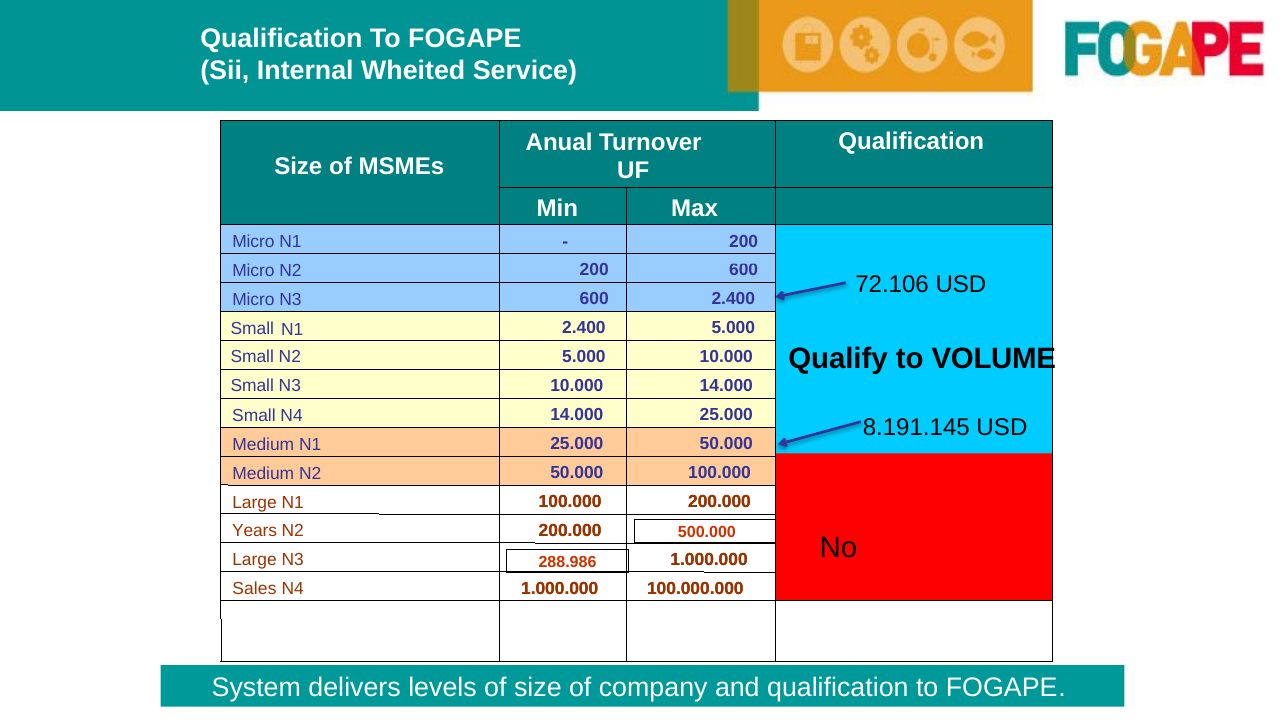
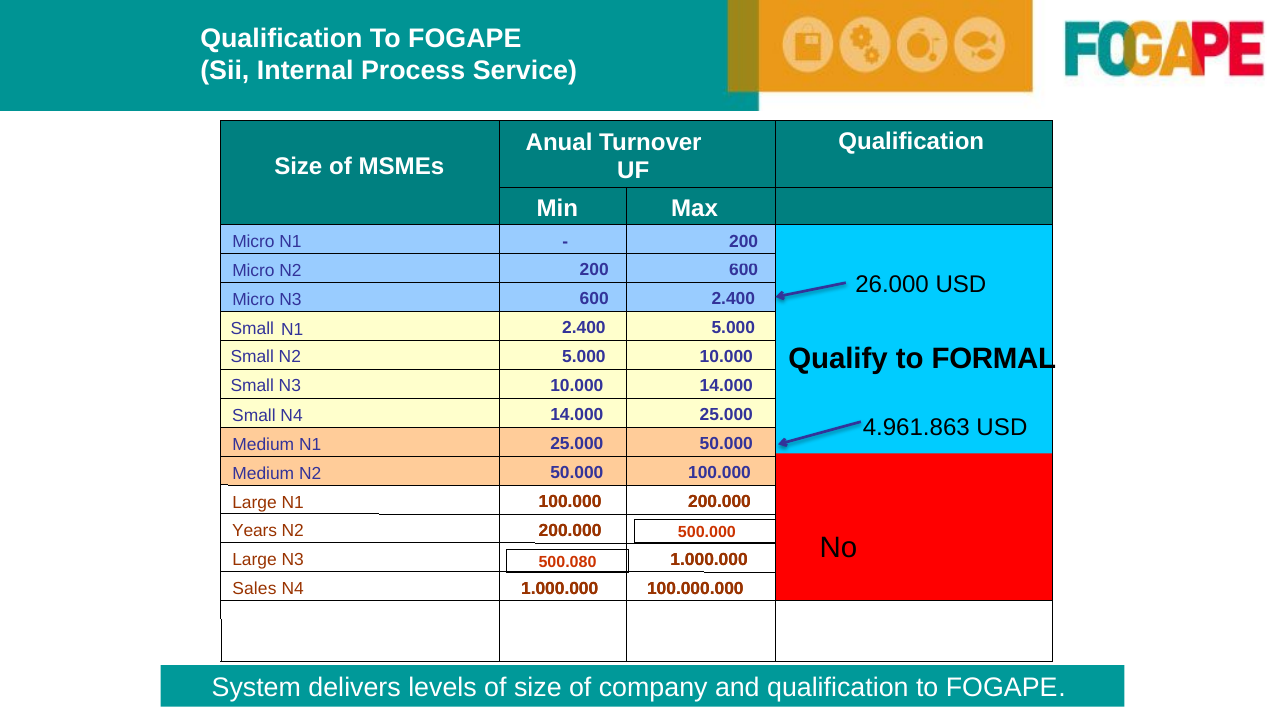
Wheited: Wheited -> Process (413, 71)
72.106: 72.106 -> 26.000 (892, 284)
VOLUME: VOLUME -> FORMAL (994, 359)
8.191.145: 8.191.145 -> 4.961.863 (916, 427)
288.986: 288.986 -> 500.080 (568, 562)
